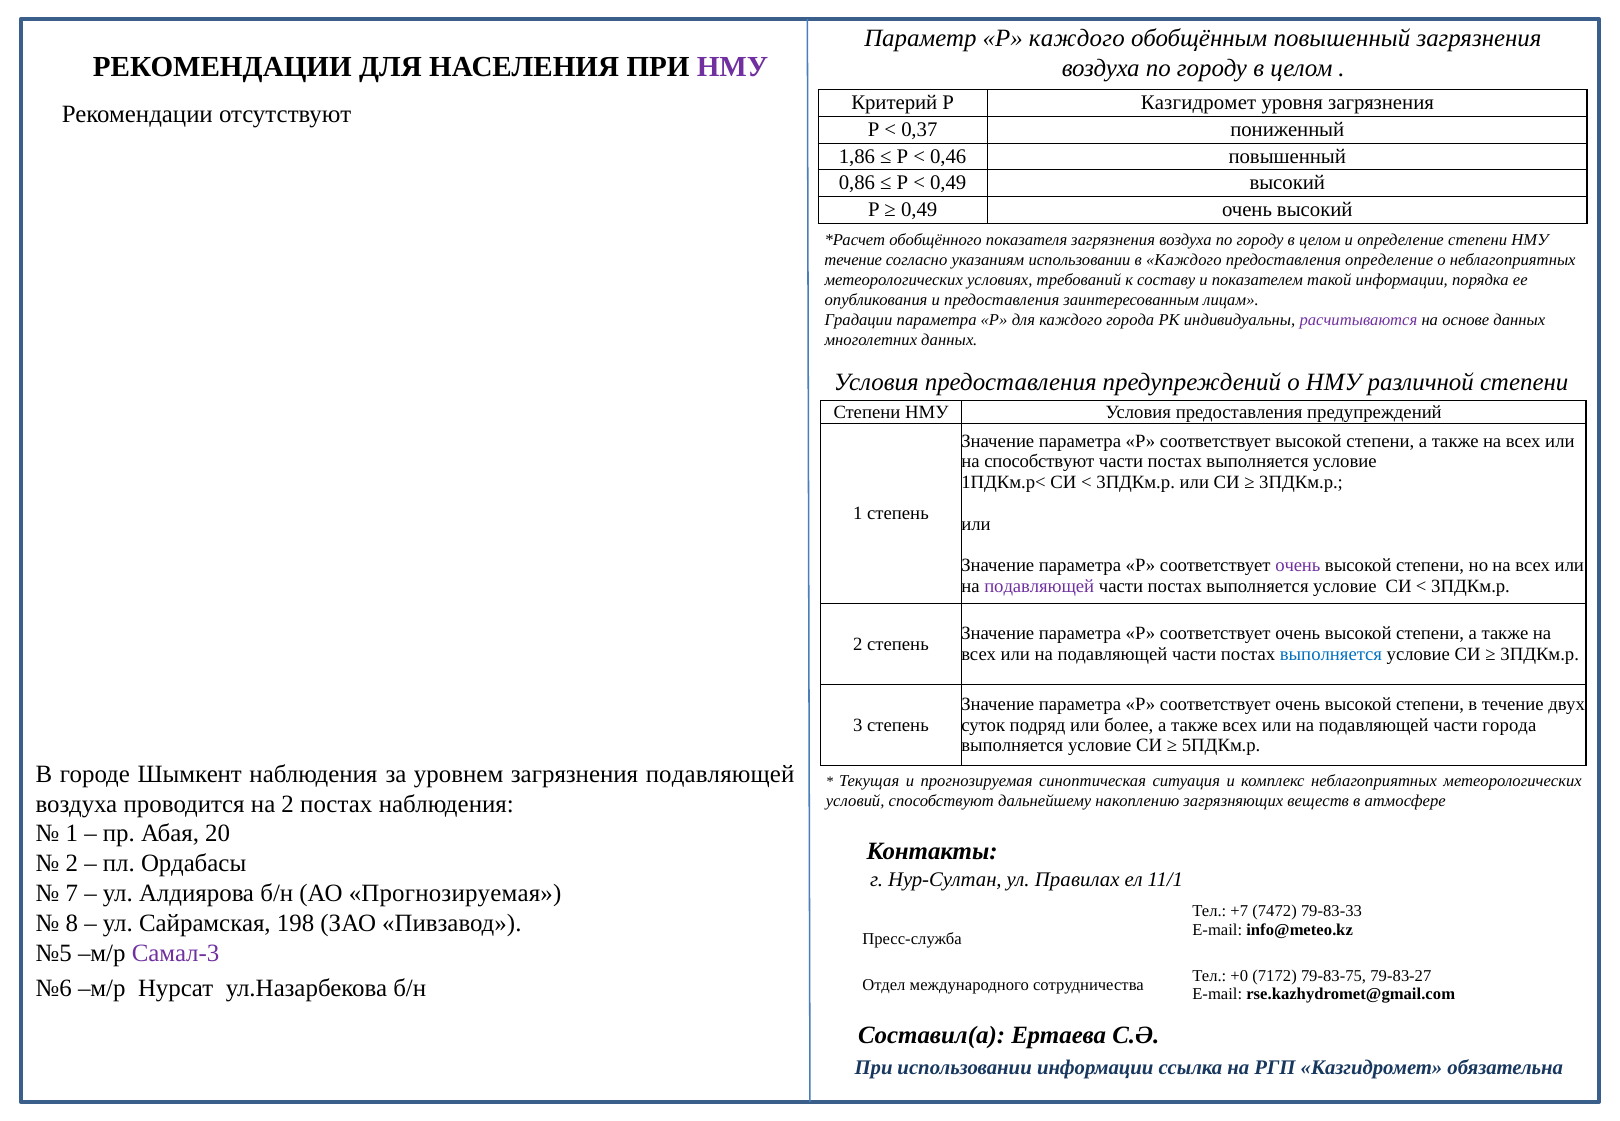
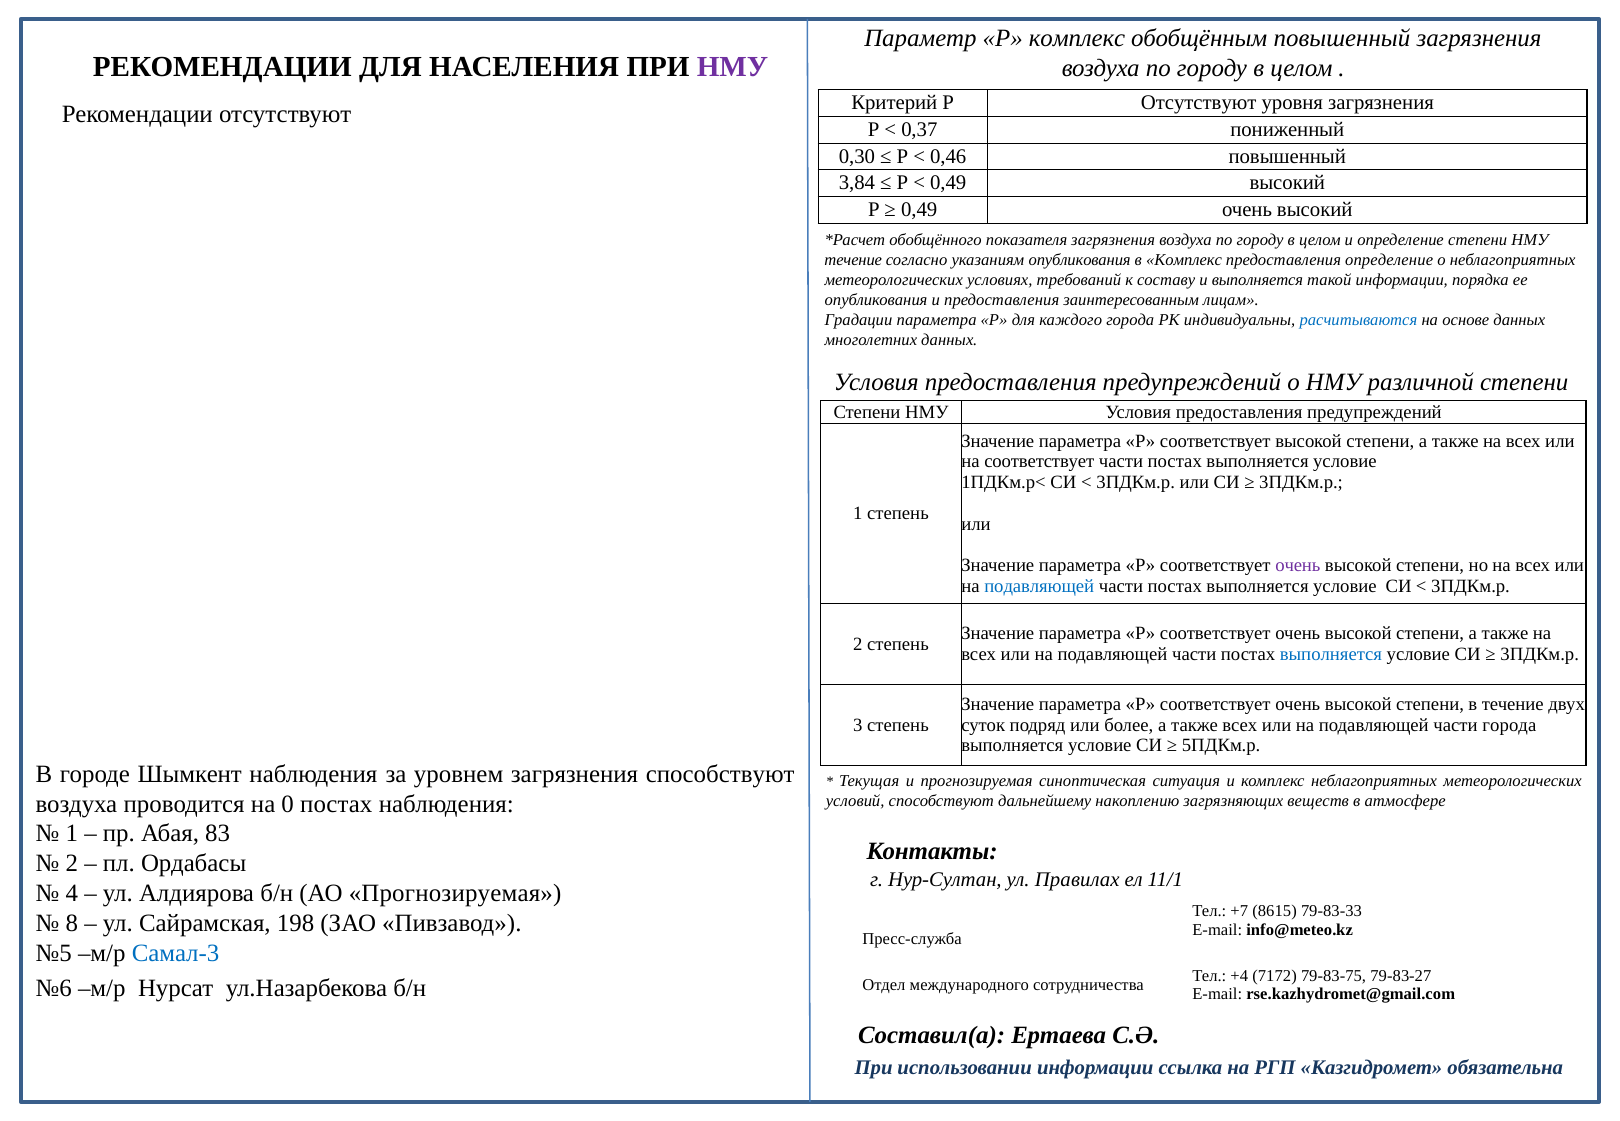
Р каждого: каждого -> комплекс (1077, 38)
Р Казгидромет: Казгидромет -> Отсутствуют (1199, 103)
1,86: 1,86 -> 0,30 (857, 156)
0,86: 0,86 -> 3,84 (857, 183)
указаниям использовании: использовании -> опубликования (1080, 260)
в Каждого: Каждого -> Комплекс (1184, 260)
и показателем: показателем -> выполняется (1257, 280)
расчитываются colour: purple -> blue (1358, 320)
на способствуют: способствуют -> соответствует (1039, 462)
подавляющей colour: purple -> blue (1039, 586)
загрязнения подавляющей: подавляющей -> способствуют (720, 774)
на 2: 2 -> 0 (288, 804)
20: 20 -> 83 (218, 834)
7: 7 -> 4 (72, 894)
7472: 7472 -> 8615 (1275, 912)
Самал-3 colour: purple -> blue (176, 954)
+0: +0 -> +4 (1239, 977)
